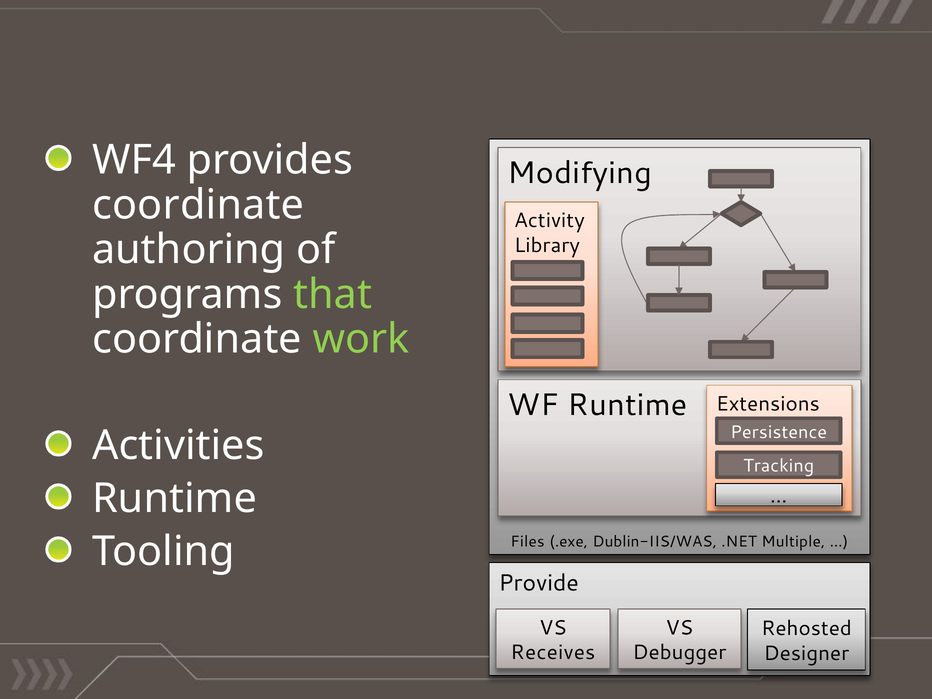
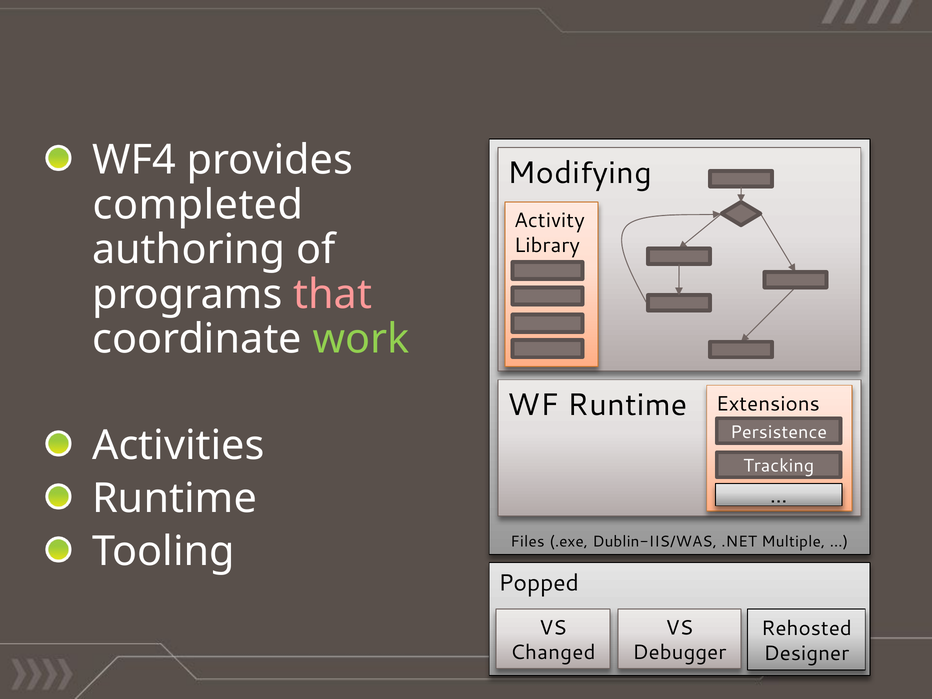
coordinate: coordinate -> completed (198, 205)
that colour: light green -> pink (333, 295)
Provide: Provide -> Popped (539, 583)
Receives: Receives -> Changed (553, 653)
